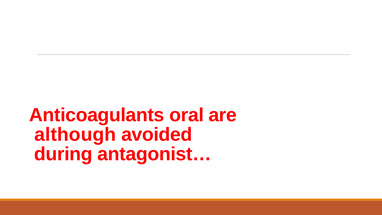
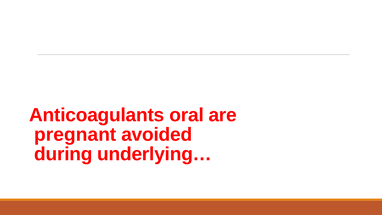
although: although -> pregnant (75, 134)
antagonist…: antagonist… -> underlying… (154, 154)
